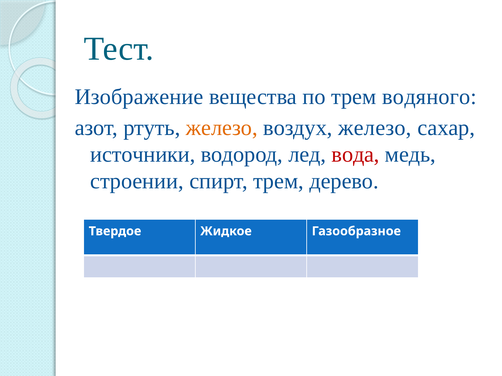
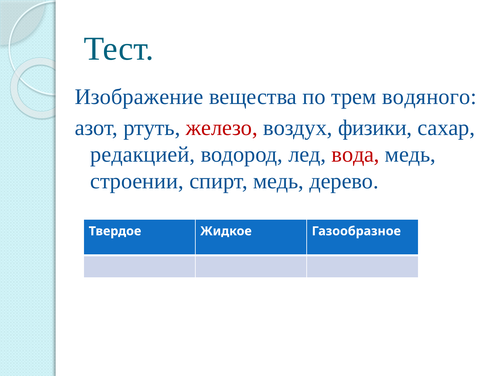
железо colour: orange -> red (222, 128)
воздух железо: железо -> физики (375, 128)
источники: источники -> редакцией (143, 155)
спирт трем: трем -> медь (279, 181)
